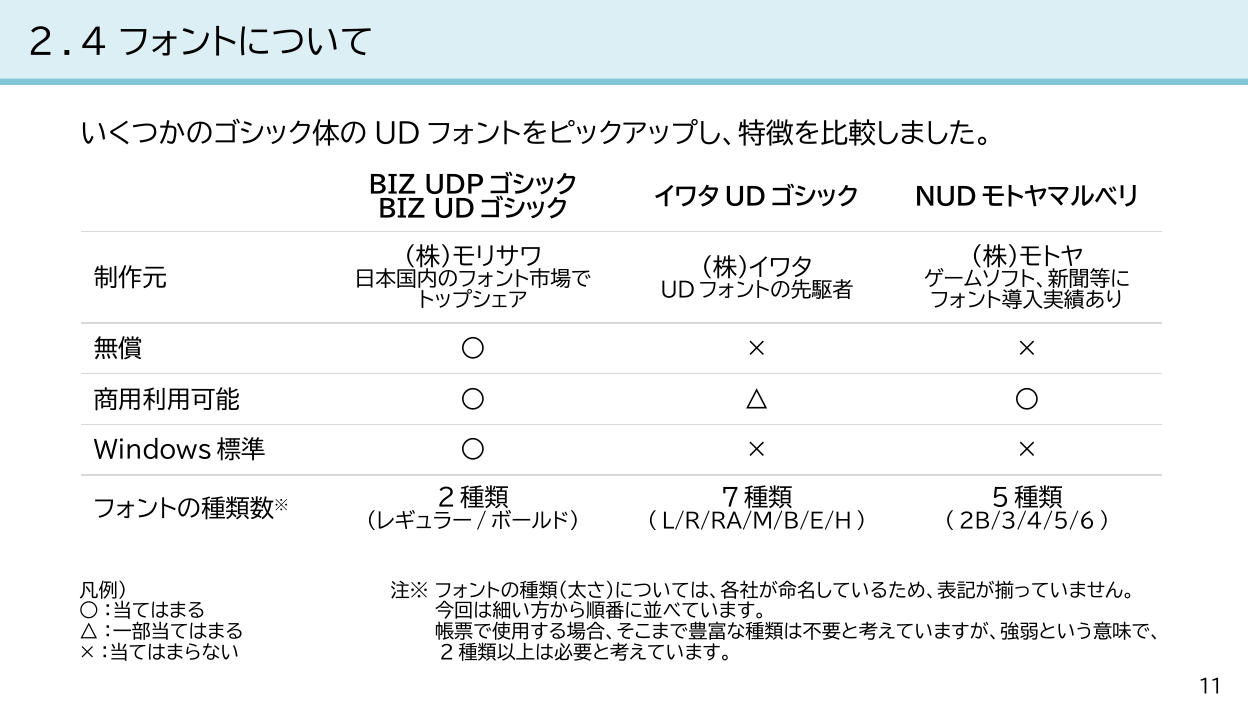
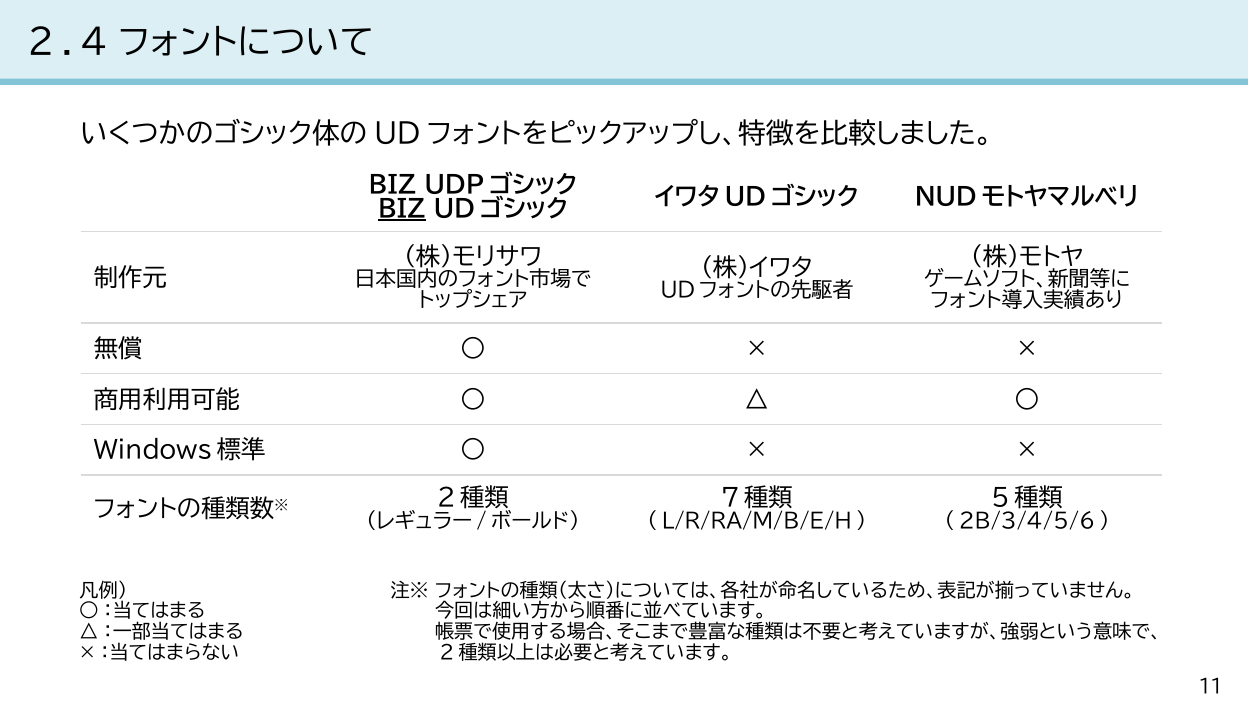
BIZ underline: none -> present (402, 209)
